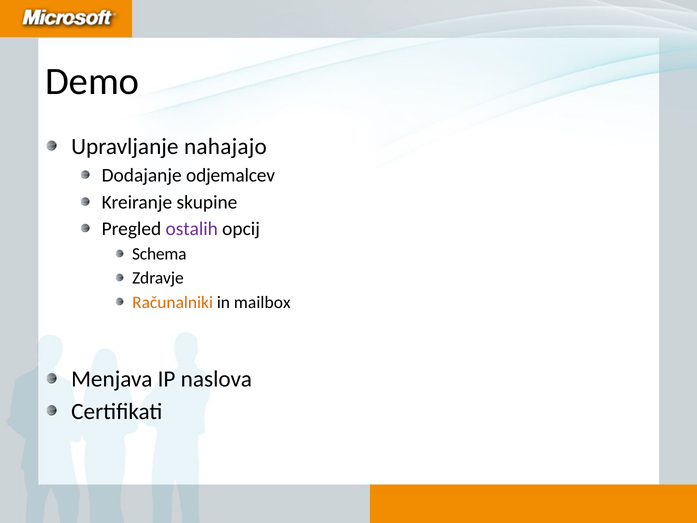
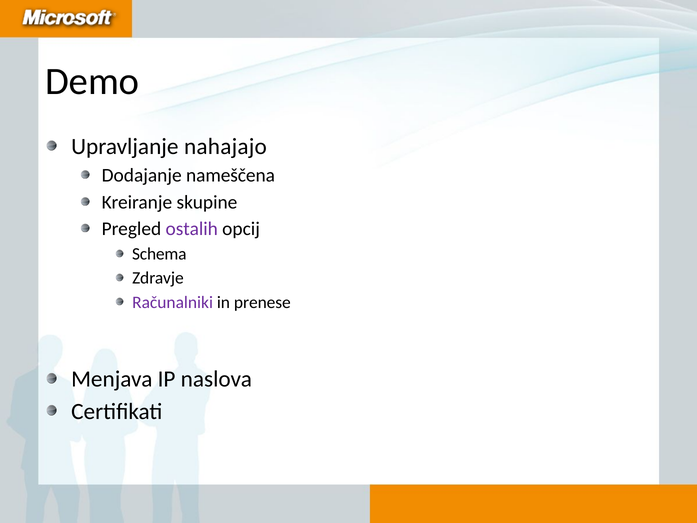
odjemalcev: odjemalcev -> nameščena (231, 175)
Računalniki colour: orange -> purple (173, 302)
mailbox: mailbox -> prenese (262, 302)
